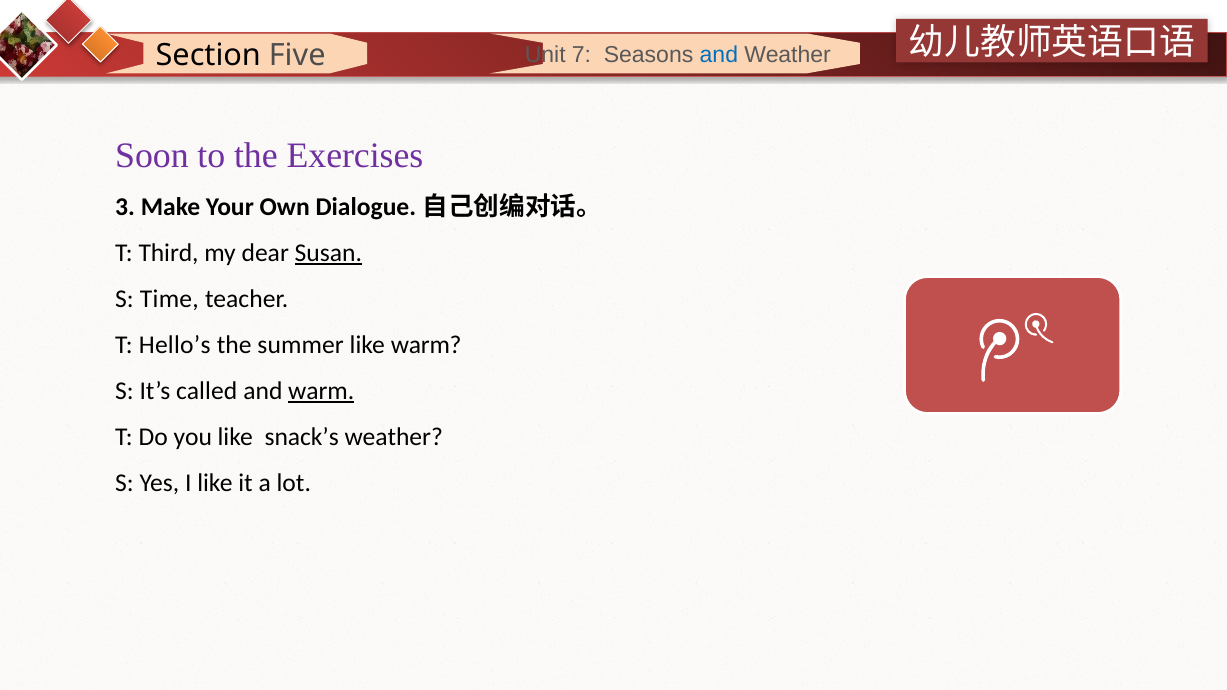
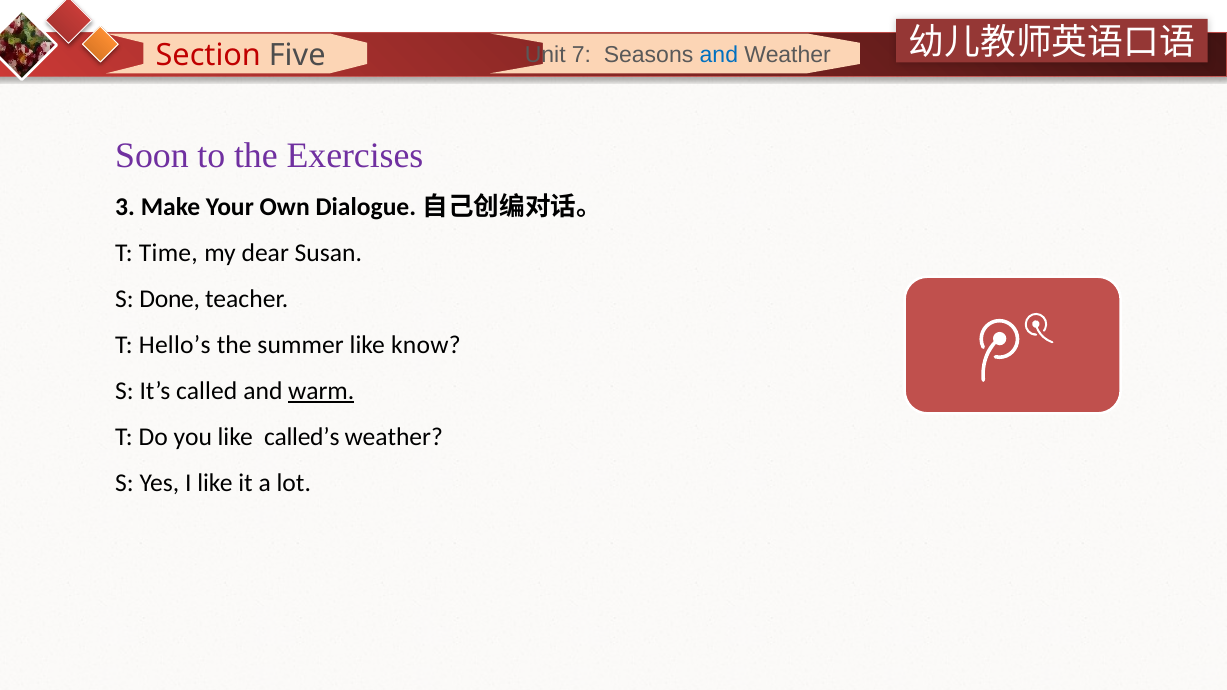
Section colour: black -> red (208, 56)
Third: Third -> Time (168, 253)
Susan underline: present -> none (328, 253)
Time: Time -> Done (170, 299)
like warm: warm -> know (426, 345)
snack’s: snack’s -> called’s (302, 437)
